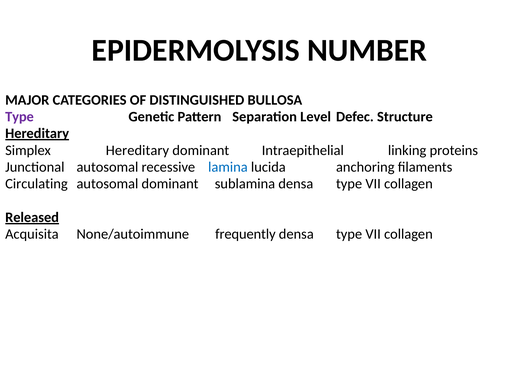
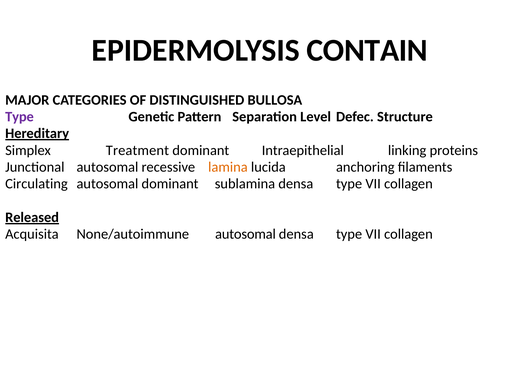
NUMBER: NUMBER -> CONTAIN (367, 50)
Simplex Hereditary: Hereditary -> Treatment (137, 150)
lamina colour: blue -> orange (228, 167)
None/autoimmune frequently: frequently -> autosomal (245, 234)
